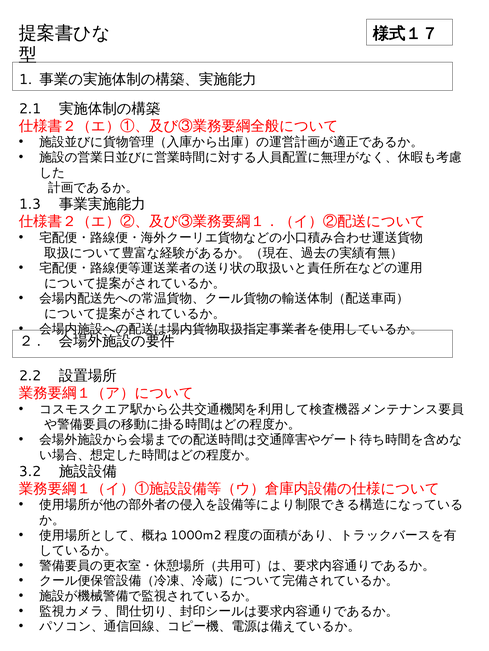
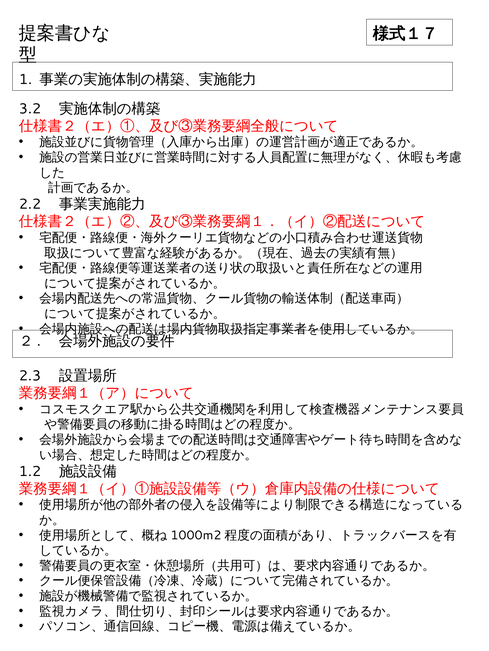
2.1: 2.1 -> 3.2 (30, 109)
1.3: 1.3 -> 2.2 (30, 204)
2.2: 2.2 -> 2.3 (30, 376)
3.2: 3.2 -> 1.2 (30, 472)
